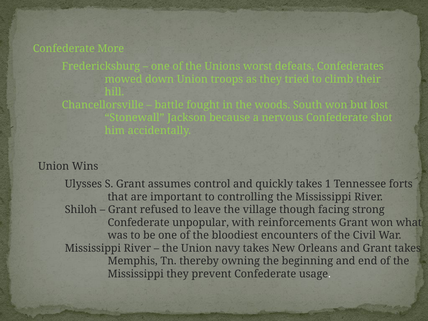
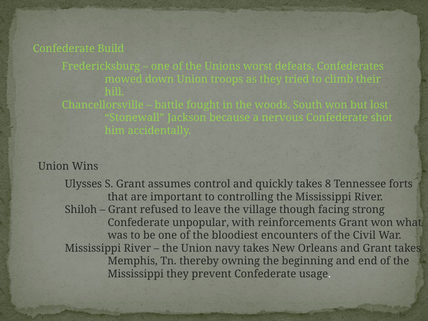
More: More -> Build (111, 48)
1: 1 -> 8 (328, 184)
